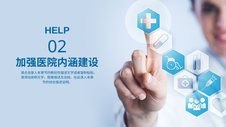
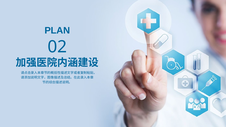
HELP: HELP -> PLAN (57, 31)
